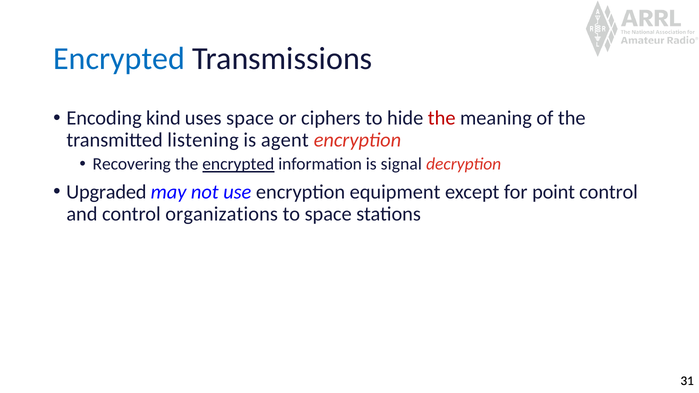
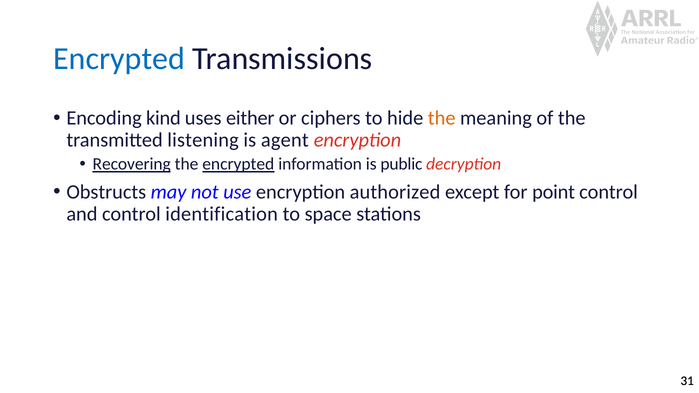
uses space: space -> either (250, 118)
the colour: red -> orange (442, 118)
Recovering underline: none -> present (132, 164)
signal: signal -> public (401, 164)
Upgraded: Upgraded -> Obstructs (106, 192)
equipment: equipment -> authorized (395, 192)
organizations: organizations -> identification (222, 214)
